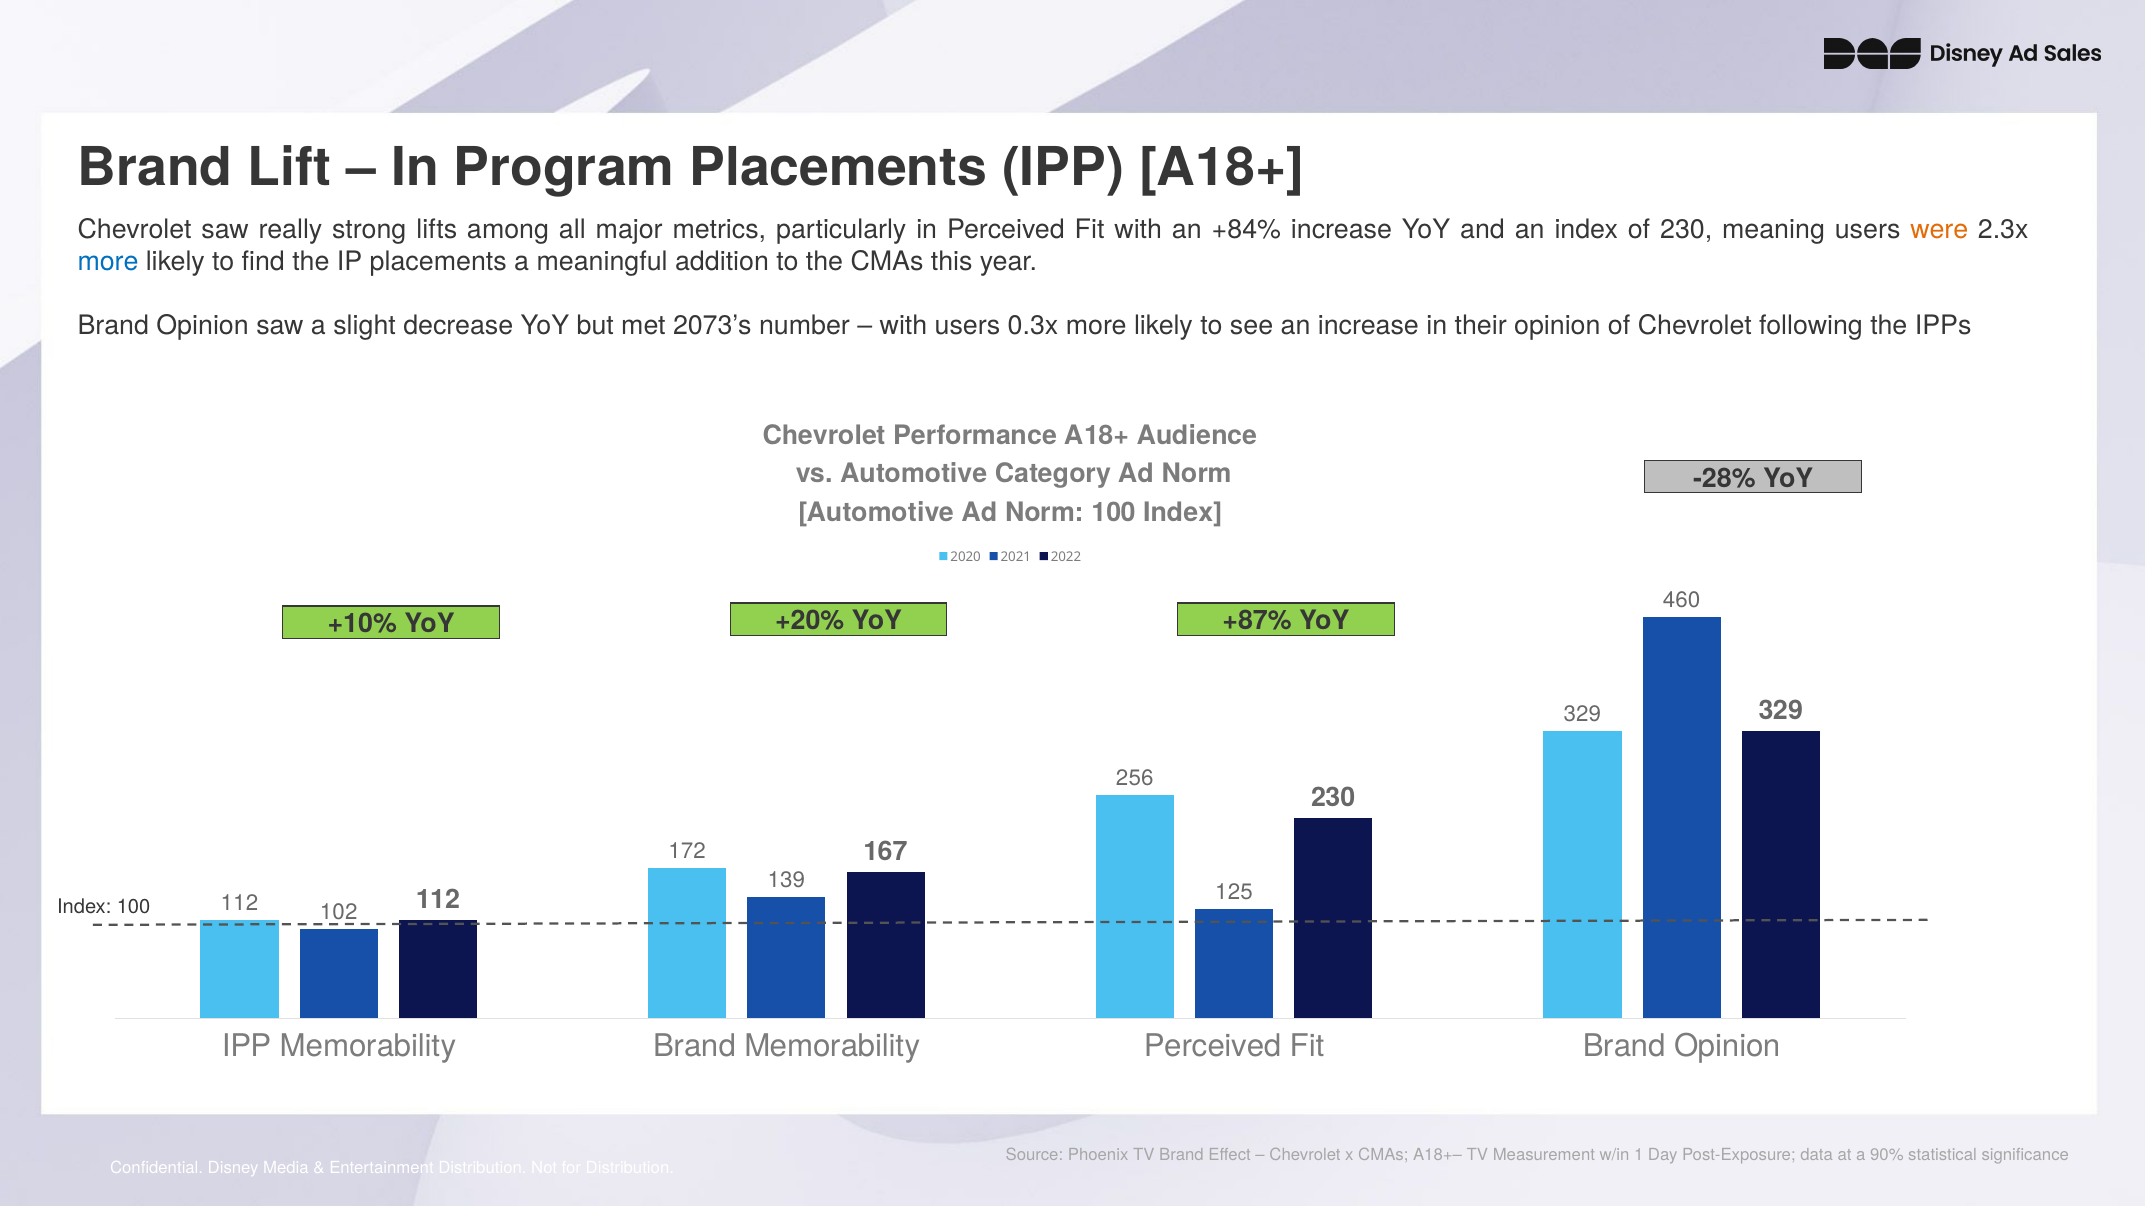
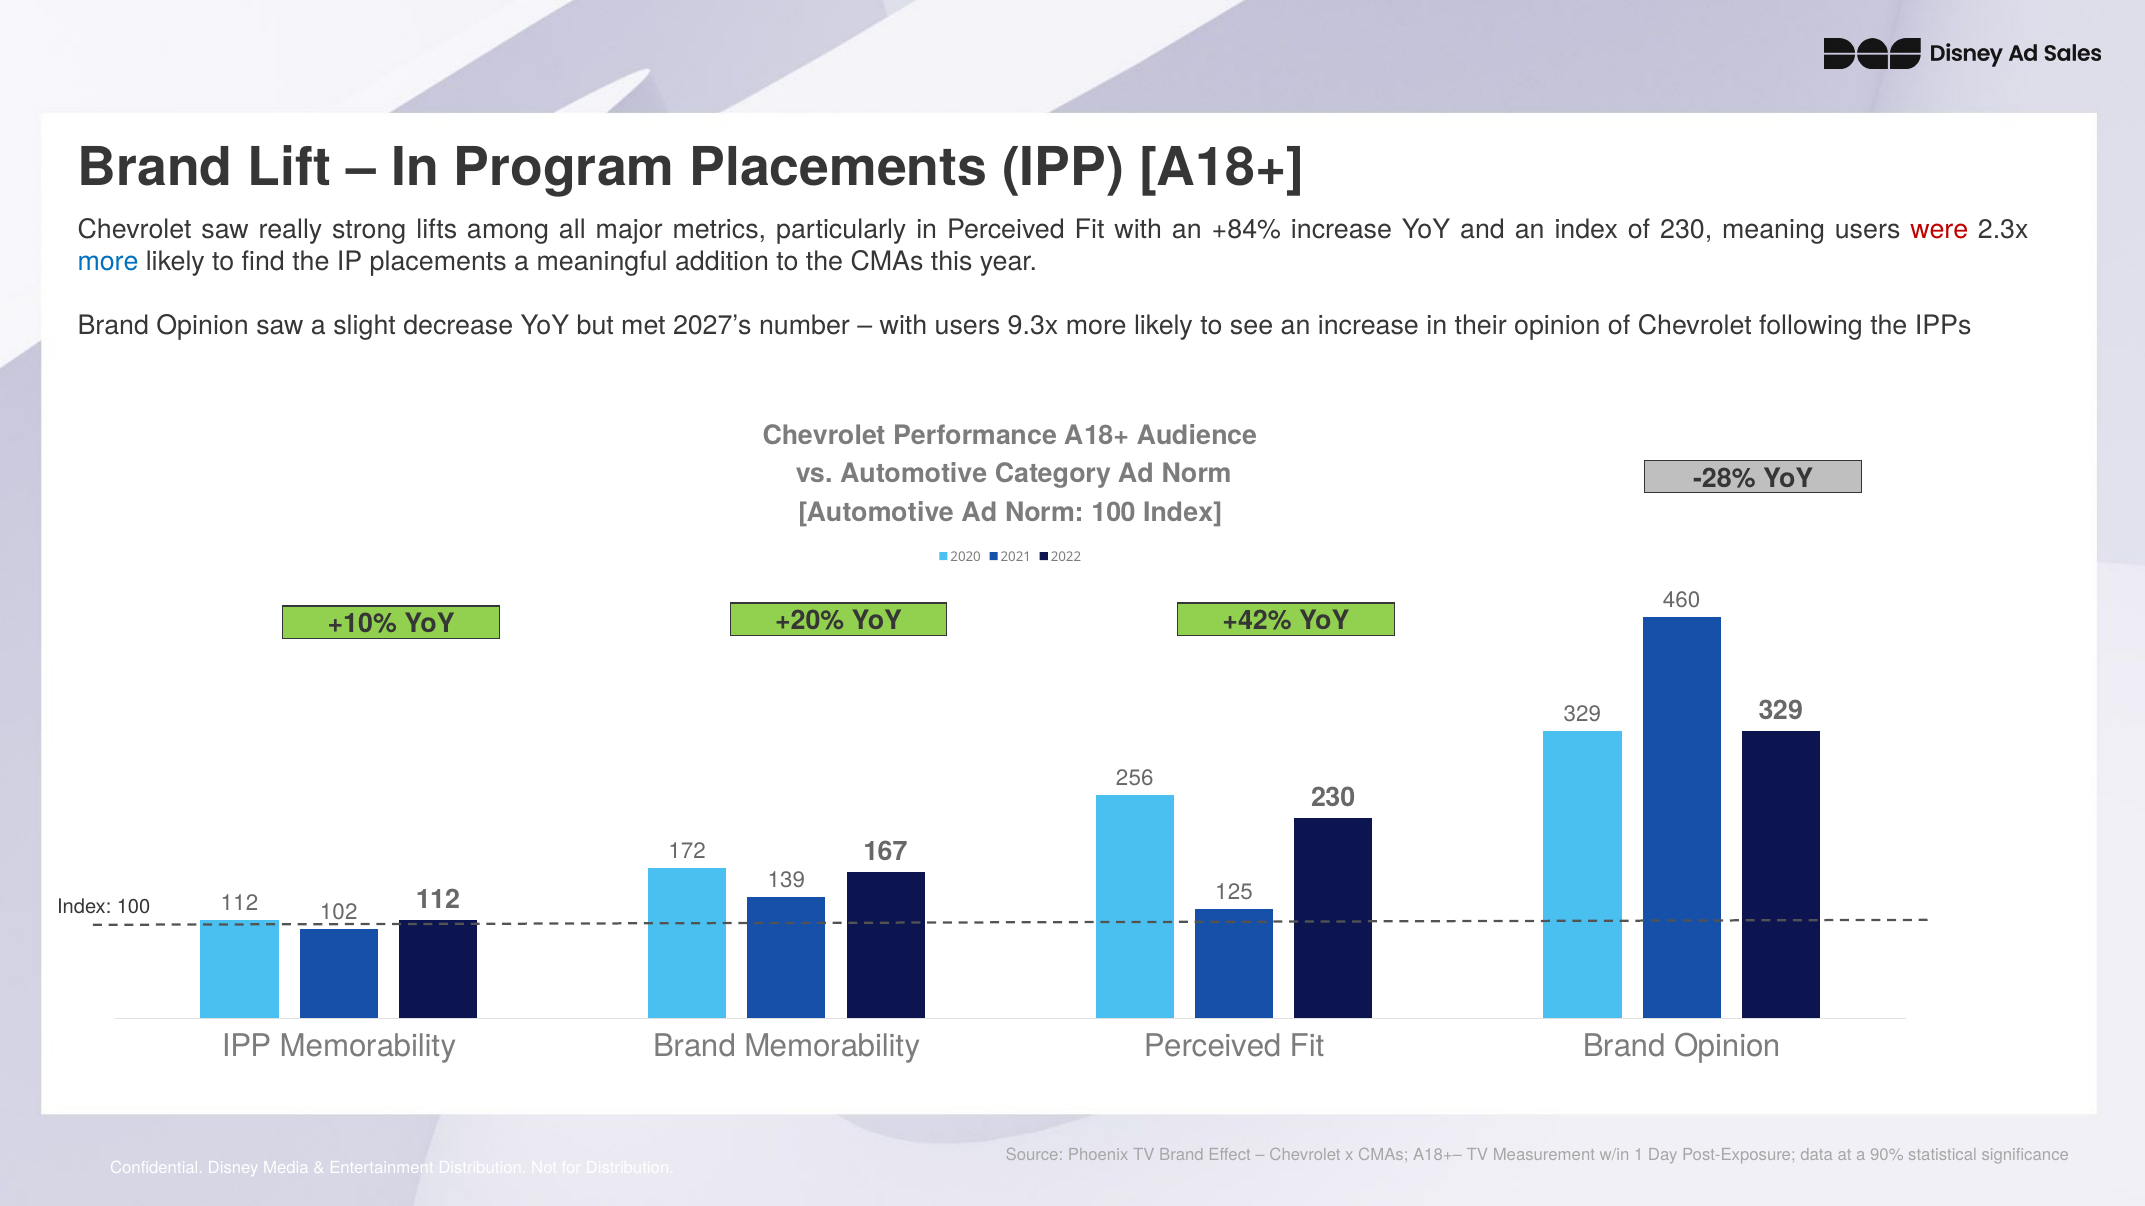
were colour: orange -> red (1939, 229)
2073’s: 2073’s -> 2027’s (712, 326)
0.3x: 0.3x -> 9.3x (1033, 326)
+87%: +87% -> +42% (1257, 621)
